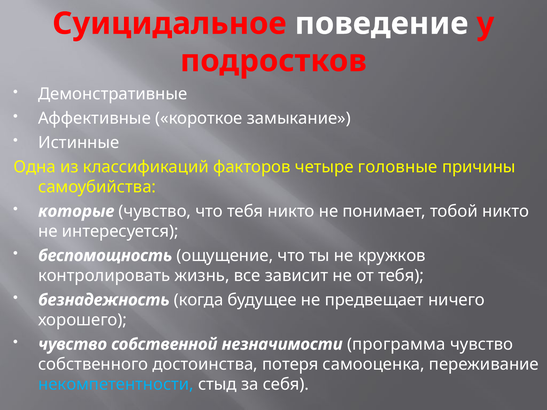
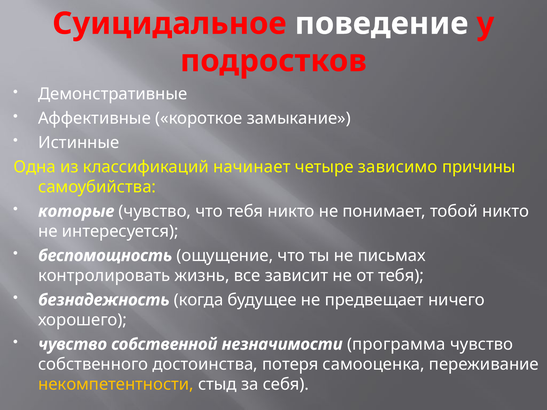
факторов: факторов -> начинает (252, 167)
головные: головные -> зависимо (398, 167)
кружков: кружков -> письмах (392, 256)
некомпетентности colour: light blue -> yellow (116, 385)
